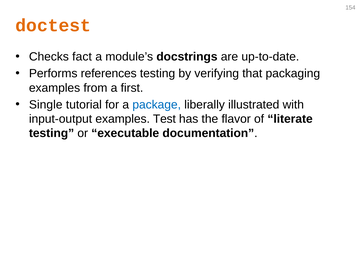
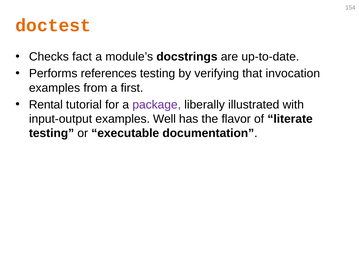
packaging: packaging -> invocation (293, 74)
Single: Single -> Rental (46, 105)
package colour: blue -> purple (157, 105)
Test: Test -> Well (164, 119)
